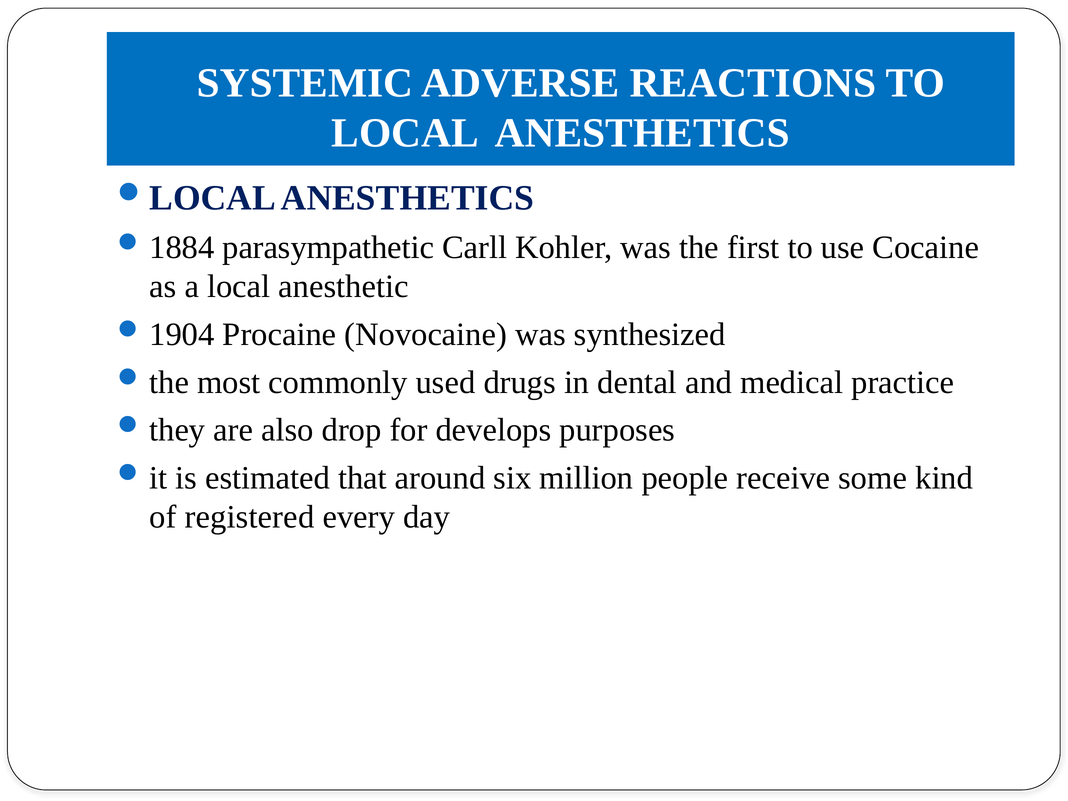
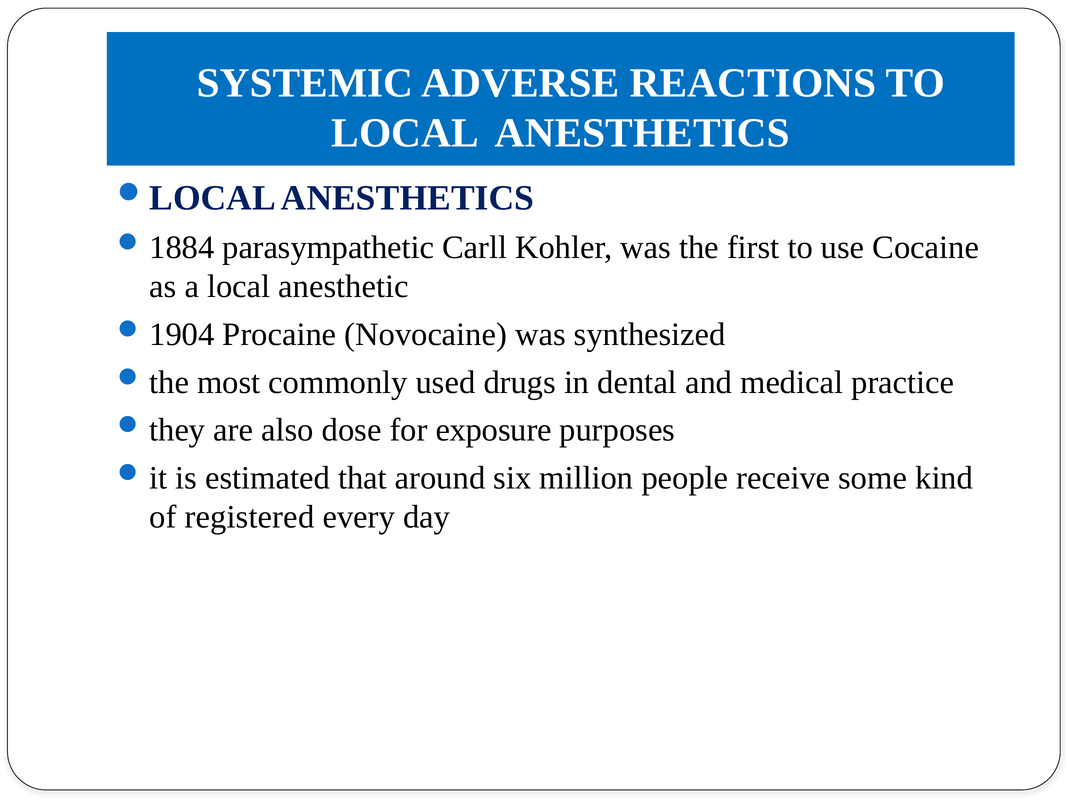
drop: drop -> dose (352, 430)
develops: develops -> exposure (494, 430)
